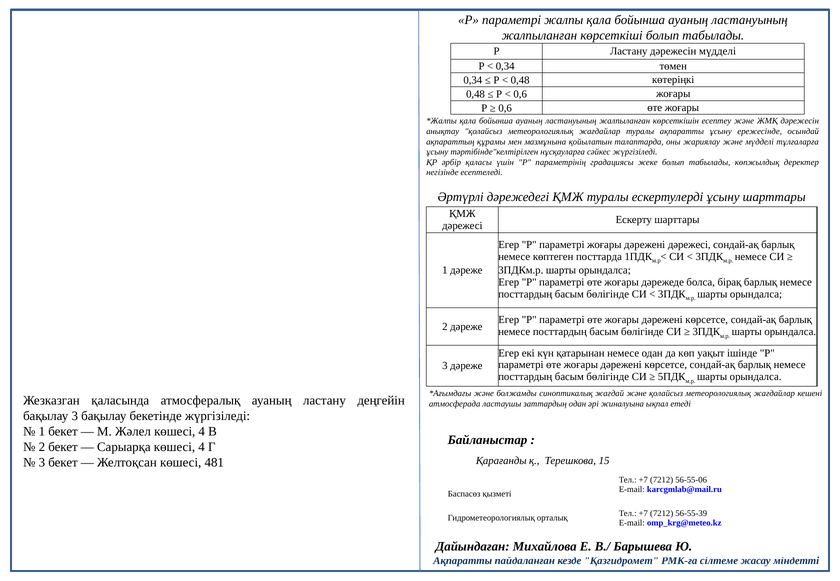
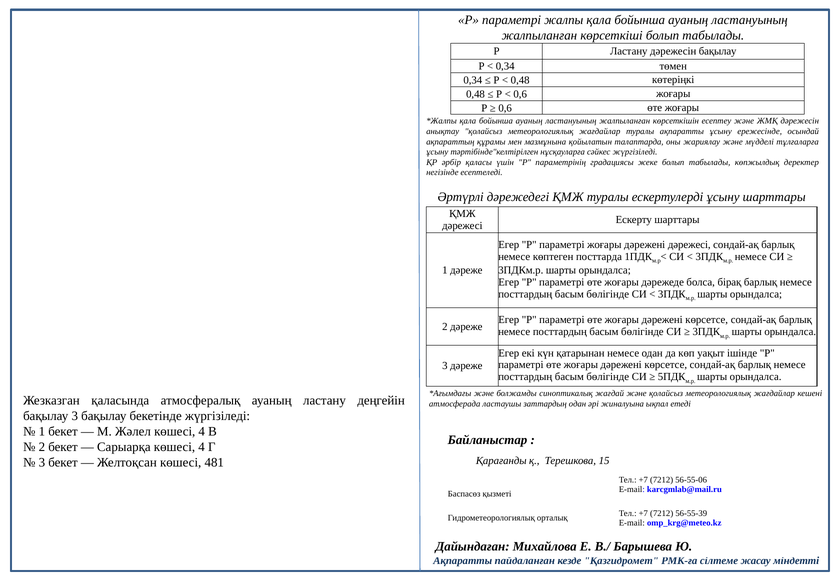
дәрежесін мүдделі: мүдделі -> бақылау (718, 51)
